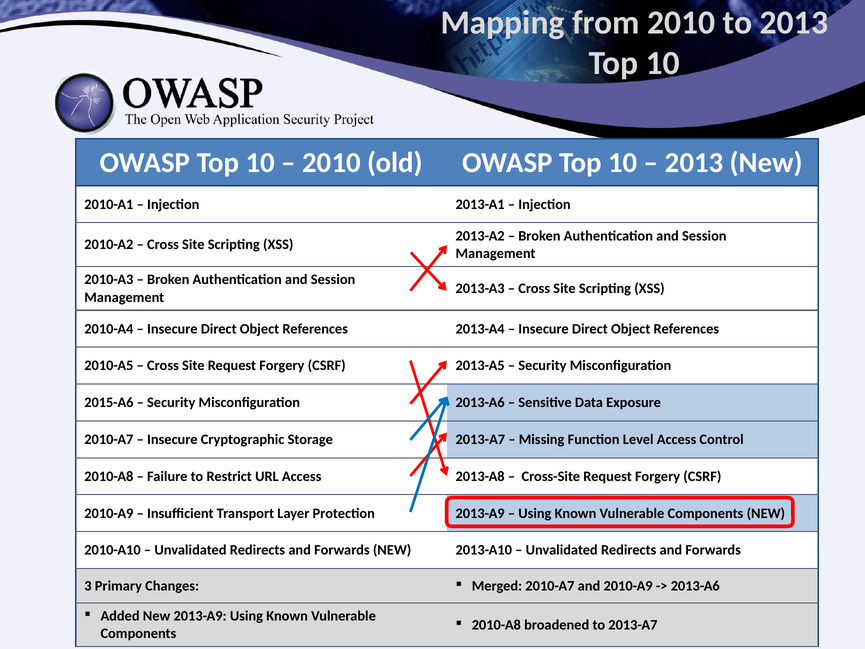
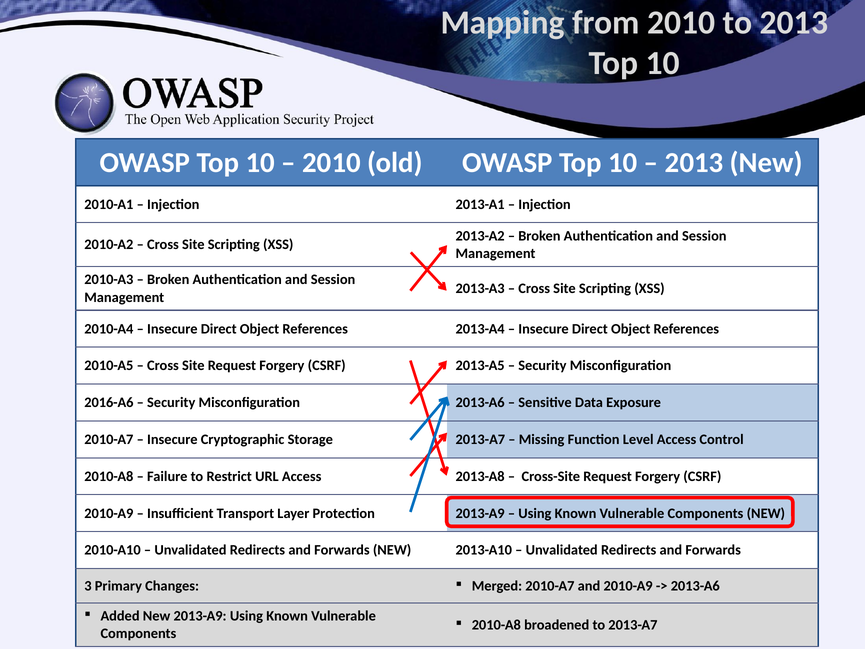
2015-A6: 2015-A6 -> 2016-A6 (109, 402)
